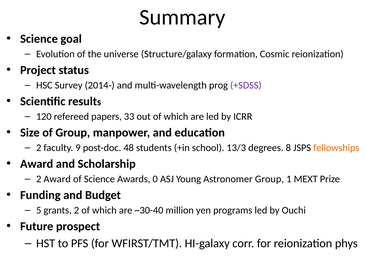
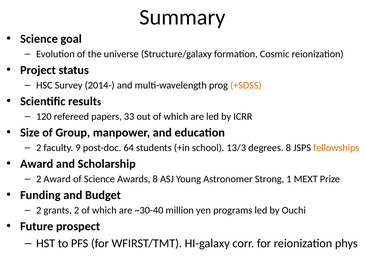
+SDSS colour: purple -> orange (246, 85)
48: 48 -> 64 (129, 148)
Awards 0: 0 -> 8 (155, 179)
Astronomer Group: Group -> Strong (270, 179)
5: 5 -> 2 (39, 210)
